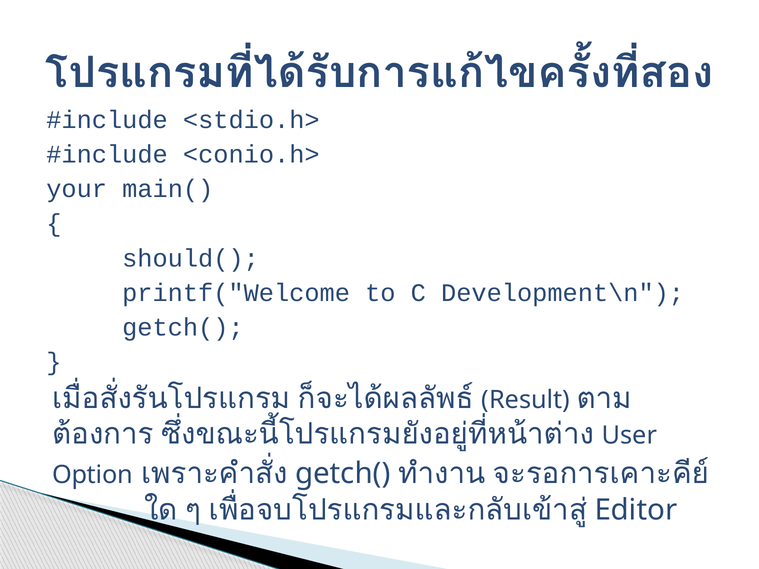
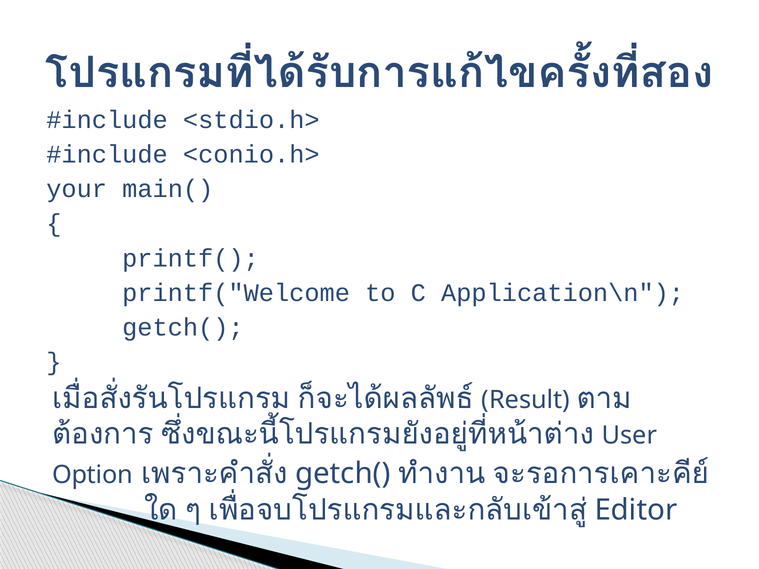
should(: should( -> printf( (191, 258)
Development\n: Development\n -> Application\n (563, 293)
